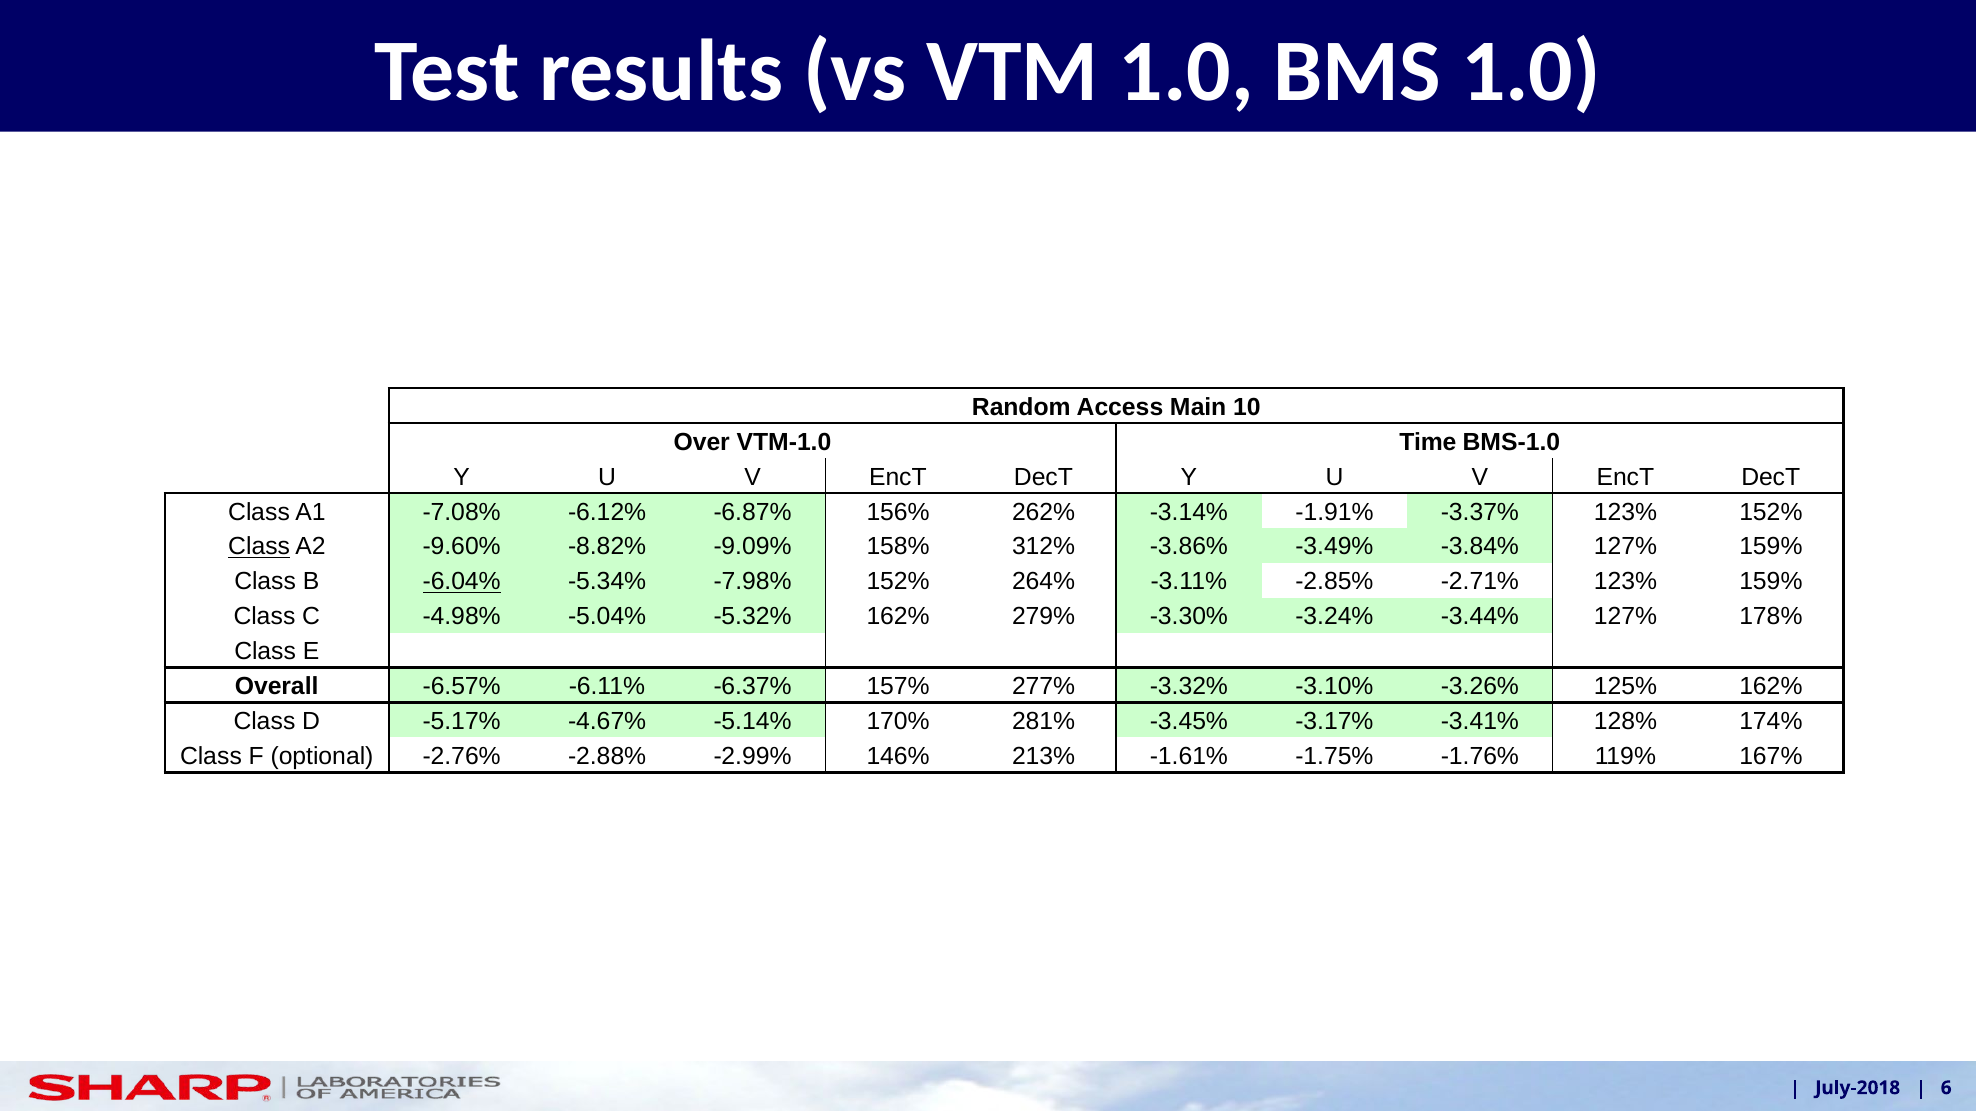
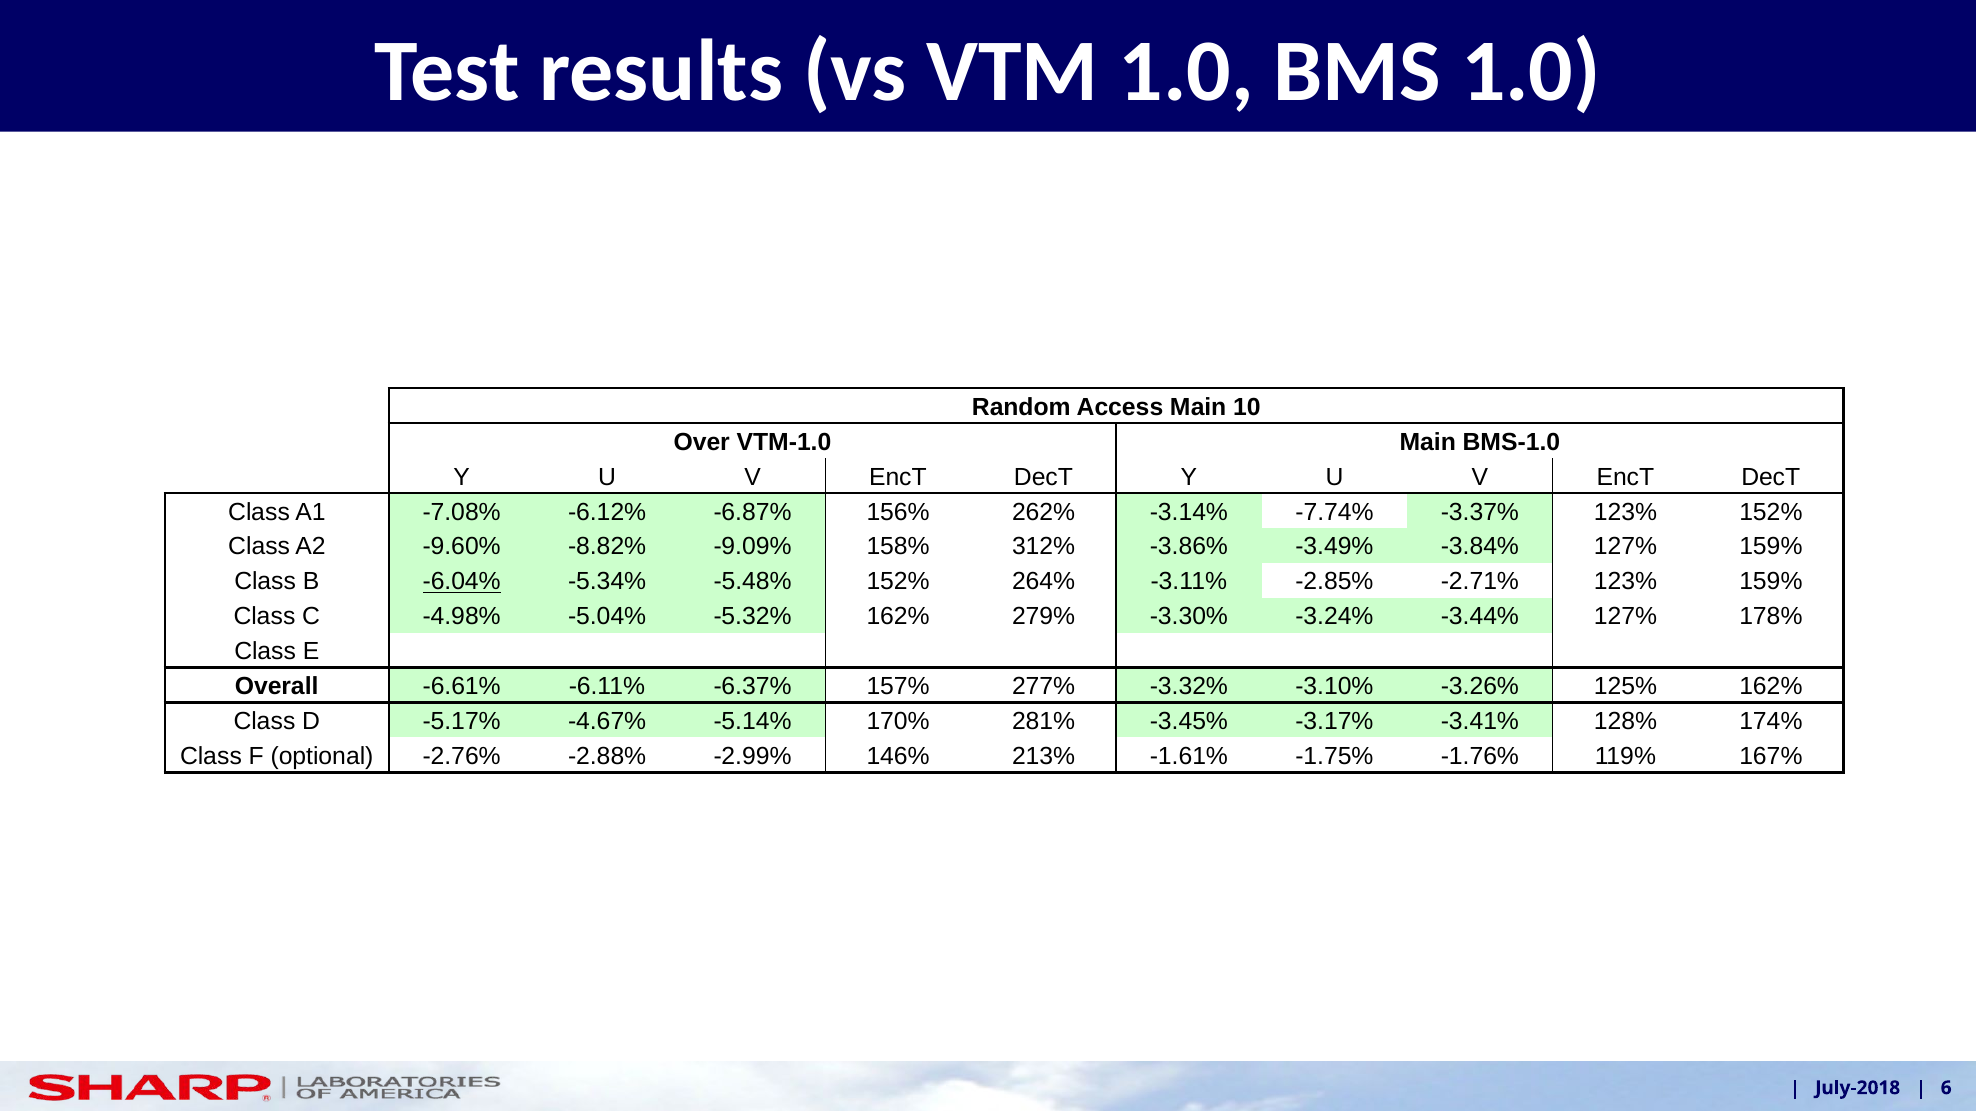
VTM-1.0 Time: Time -> Main (1428, 442)
-1.91%: -1.91% -> -7.74% (1334, 512)
Class underline: present -> none (259, 547)
-7.98%: -7.98% -> -5.48% (753, 582)
-6.57%: -6.57% -> -6.61% (462, 687)
